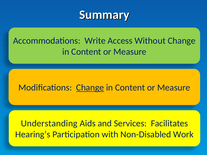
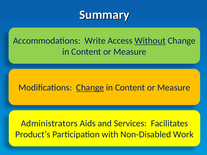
Without underline: none -> present (150, 41)
Understanding: Understanding -> Administrators (49, 124)
Hearing’s: Hearing’s -> Product’s (33, 135)
